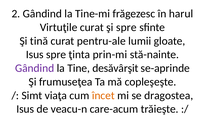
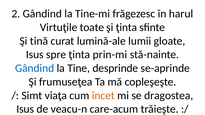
Virtuţile curat: curat -> toate (92, 27)
şi spre: spre -> ţinta (126, 27)
pentru-ale: pentru-ale -> lumină-ale (101, 41)
Gândind colour: purple -> blue (35, 68)
desăvârşit: desăvârşit -> desprinde (115, 68)
